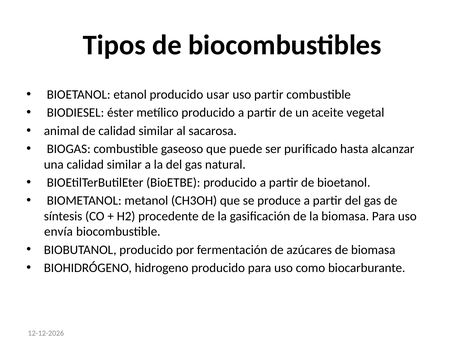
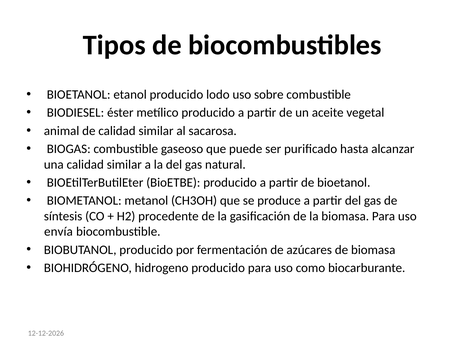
usar: usar -> lodo (218, 95)
uso partir: partir -> sobre (269, 95)
